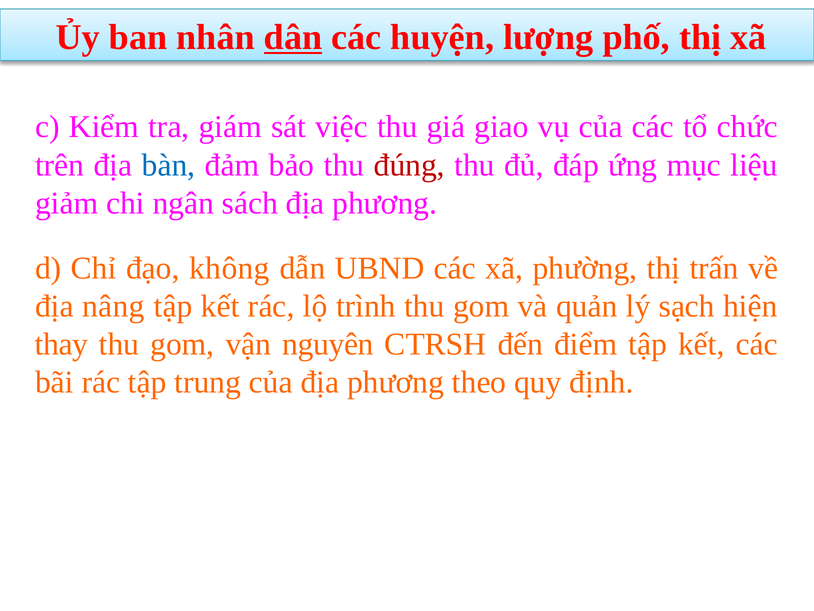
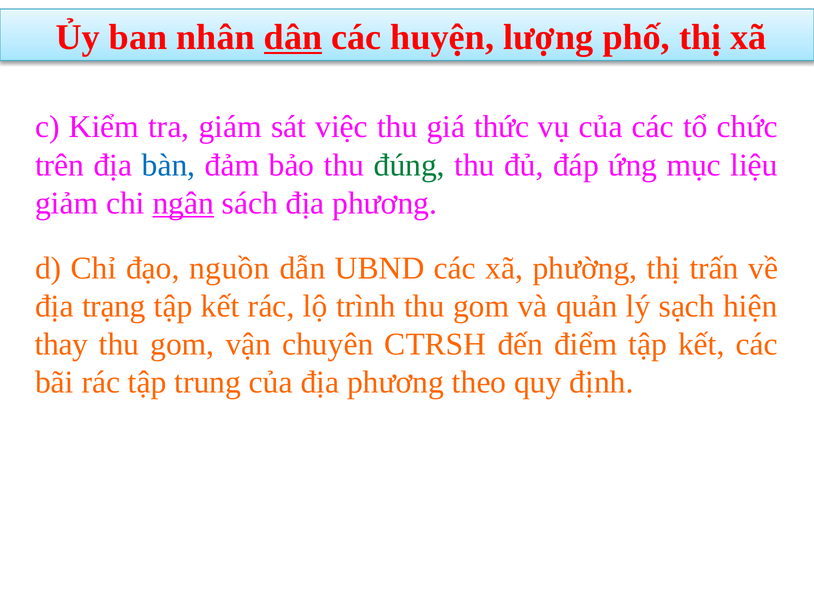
giao: giao -> thức (502, 127)
đúng colour: red -> green (409, 165)
ngân underline: none -> present (183, 203)
không: không -> nguồn (229, 268)
nâng: nâng -> trạng (114, 306)
nguyên: nguyên -> chuyên (328, 344)
